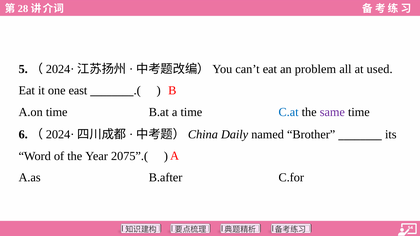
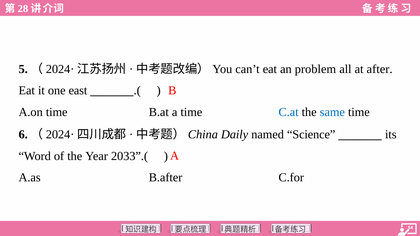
used: used -> after (380, 69)
same colour: purple -> blue (332, 112)
Brother: Brother -> Science (311, 135)
2075”.(: 2075”.( -> 2033”.( (130, 156)
